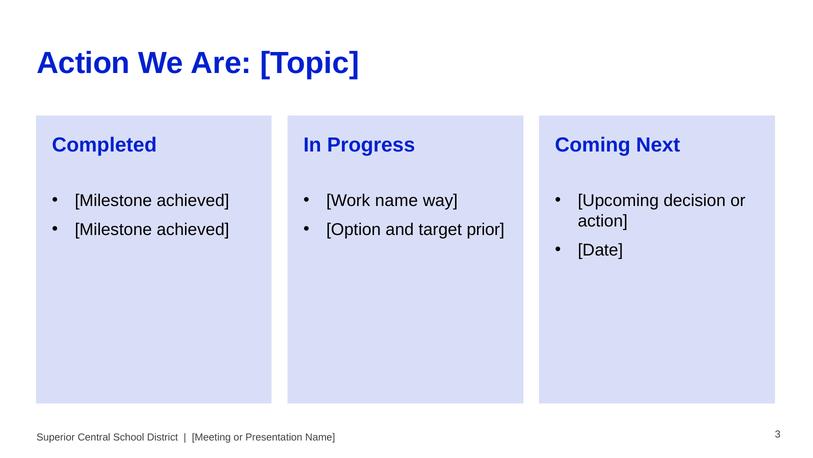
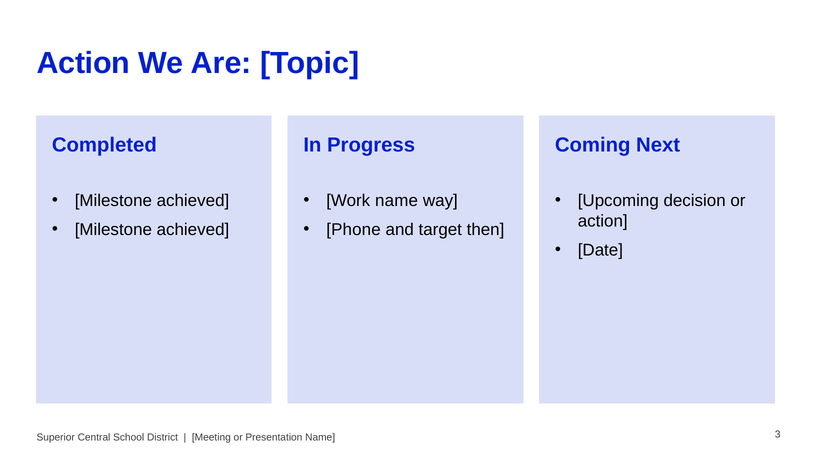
Option: Option -> Phone (354, 229)
prior: prior -> then (486, 229)
